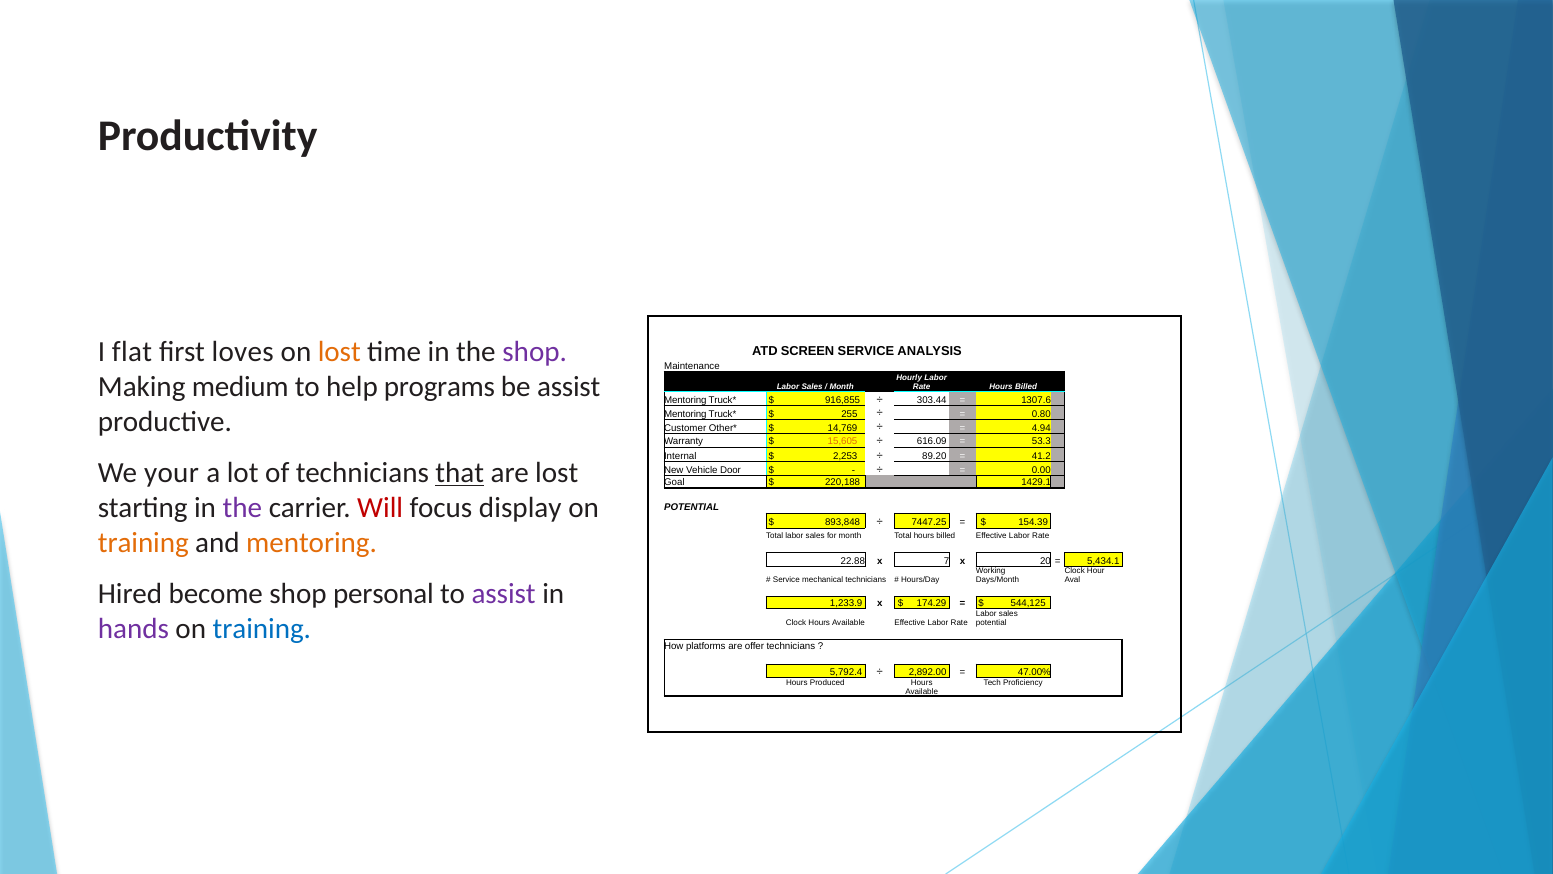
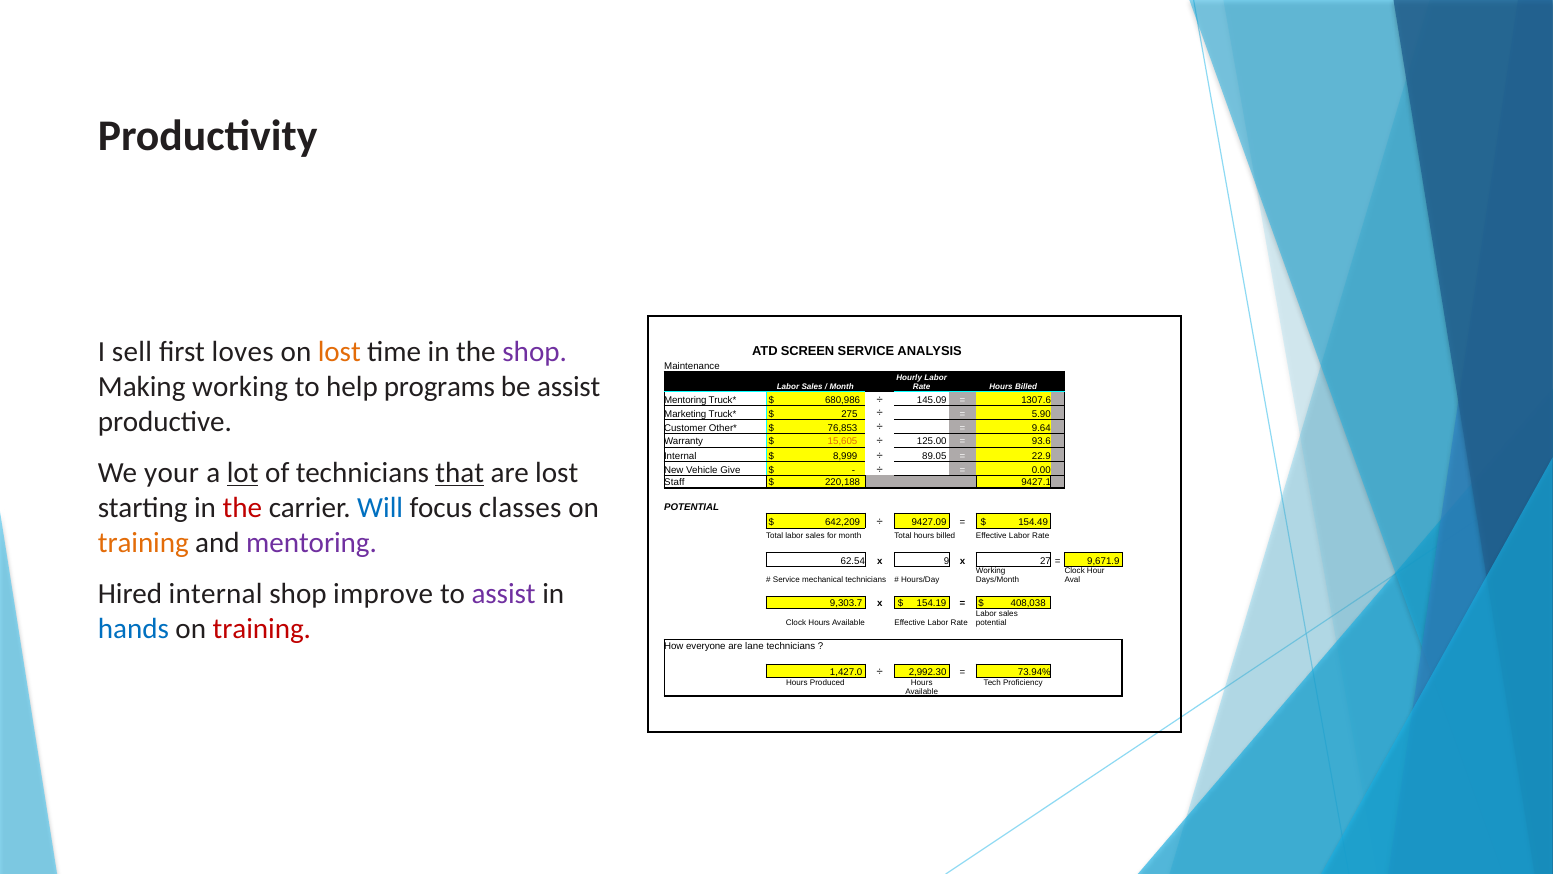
flat: flat -> sell (132, 352)
Making medium: medium -> working (240, 387)
916,855: 916,855 -> 680,986 (843, 400)
303.44: 303.44 -> 145.09 (932, 400)
Mentoring: Mentoring -> Marketing (685, 414)
255: 255 -> 275 (849, 414)
0.80: 0.80 -> 5.90 (1041, 414)
14,769: 14,769 -> 76,853 (843, 428)
4.94: 4.94 -> 9.64 (1041, 428)
616.09: 616.09 -> 125.00 (932, 441)
53.3: 53.3 -> 93.6 (1041, 441)
2,253: 2,253 -> 8,999 (845, 456)
89.20: 89.20 -> 89.05 (934, 456)
41.2: 41.2 -> 22.9 (1041, 456)
lot underline: none -> present (243, 473)
Door: Door -> Give (730, 470)
Goal: Goal -> Staff (674, 482)
1429.1: 1429.1 -> 9427.1 (1036, 482)
the colour: purple -> red (242, 508)
Will colour: red -> blue (380, 508)
display: display -> classes (520, 508)
893,848: 893,848 -> 642,209 (843, 522)
7447.25: 7447.25 -> 9427.09 (929, 522)
154.39: 154.39 -> 154.49 (1033, 522)
mentoring colour: orange -> purple (312, 543)
22.88: 22.88 -> 62.54 (853, 561)
7: 7 -> 9 (947, 561)
20: 20 -> 27 (1045, 561)
5,434.1: 5,434.1 -> 9,671.9 (1103, 561)
Hired become: become -> internal (216, 594)
personal: personal -> improve (383, 594)
1,233.9: 1,233.9 -> 9,303.7 (846, 603)
174.29: 174.29 -> 154.19 (932, 603)
544,125: 544,125 -> 408,038 (1028, 603)
hands colour: purple -> blue (133, 629)
training colour: blue -> red (262, 629)
platforms: platforms -> everyone (706, 646)
offer: offer -> lane (754, 646)
5,792.4: 5,792.4 -> 1,427.0 (846, 672)
2,892.00: 2,892.00 -> 2,992.30 (928, 672)
47.00%: 47.00% -> 73.94% (1034, 672)
